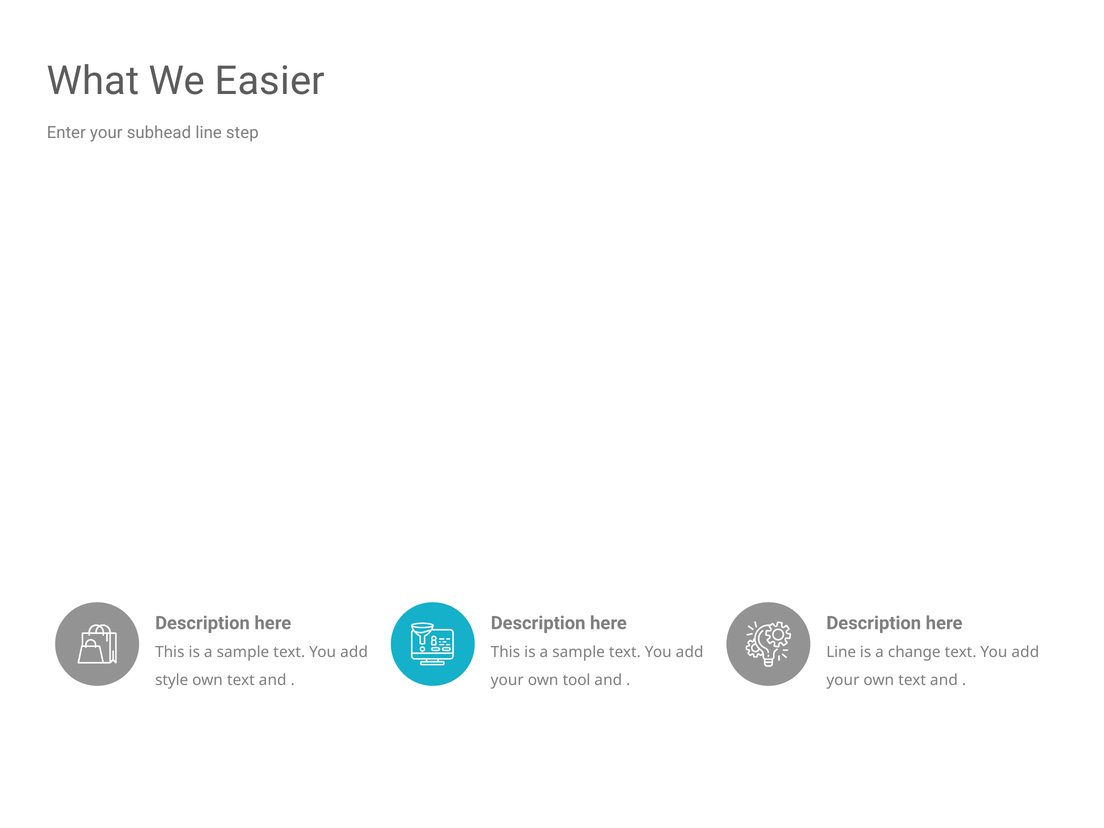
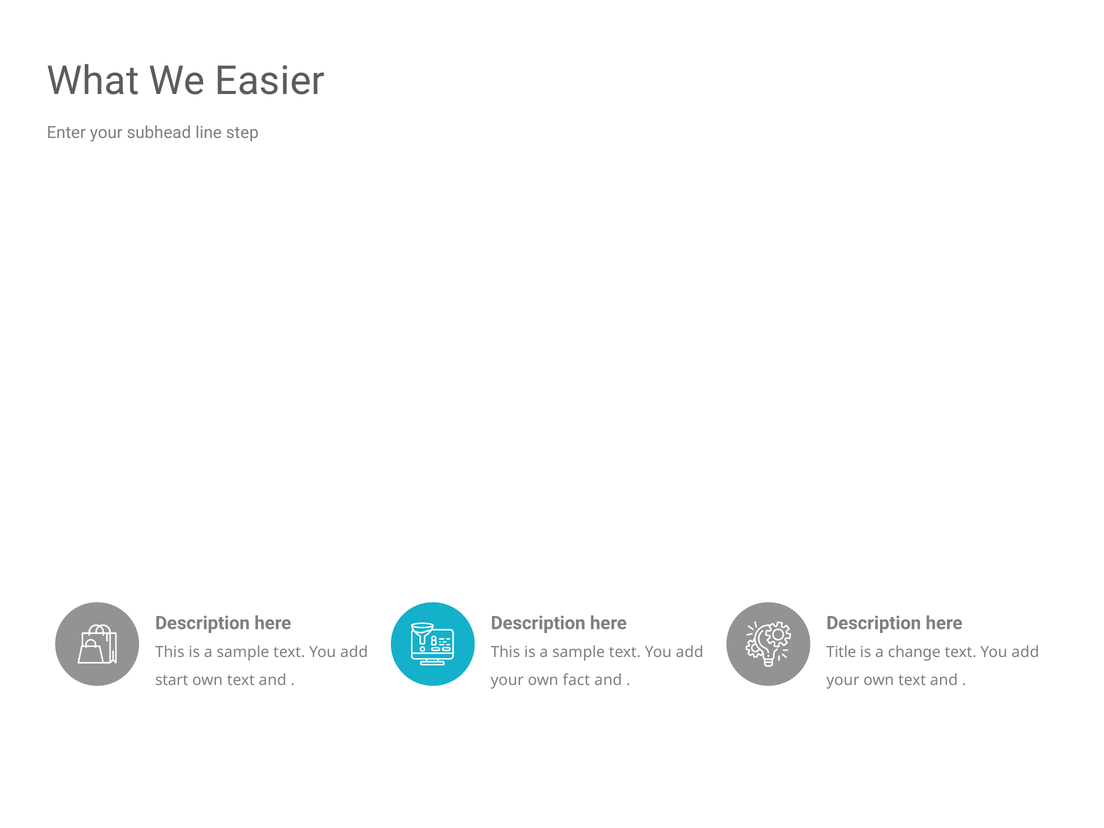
Line: Line -> Title (841, 652)
style: style -> start (172, 680)
tool: tool -> fact (576, 680)
